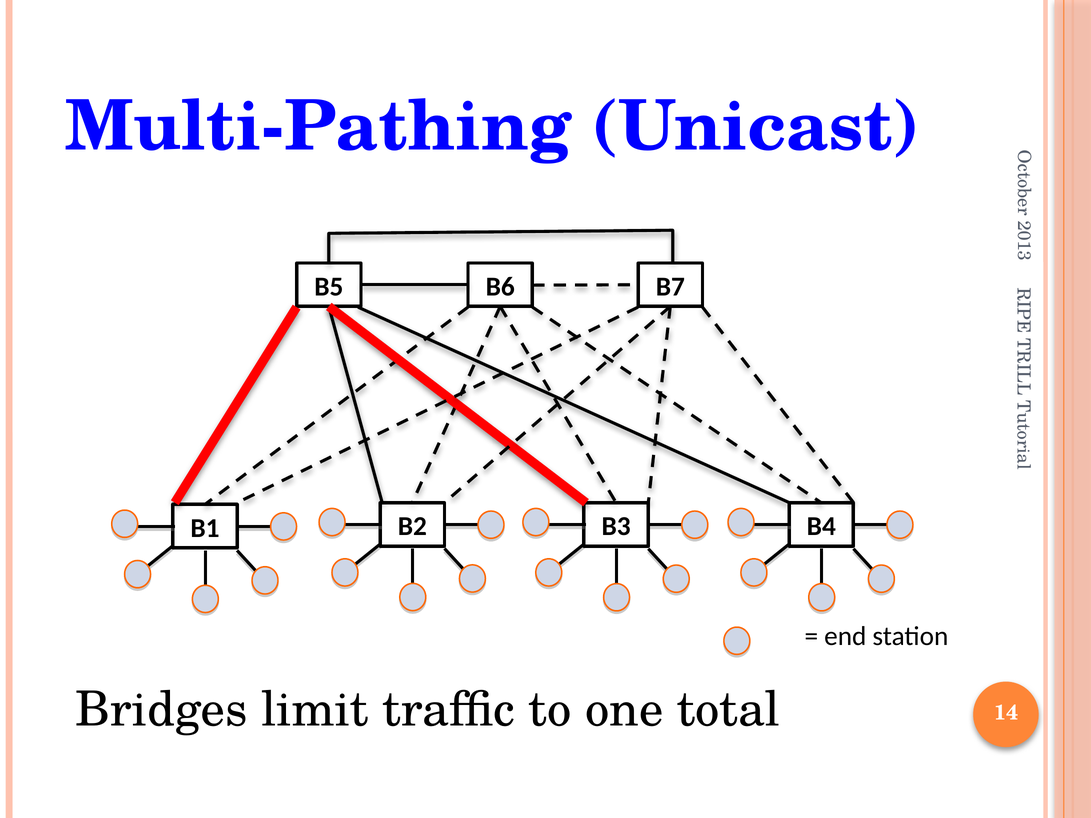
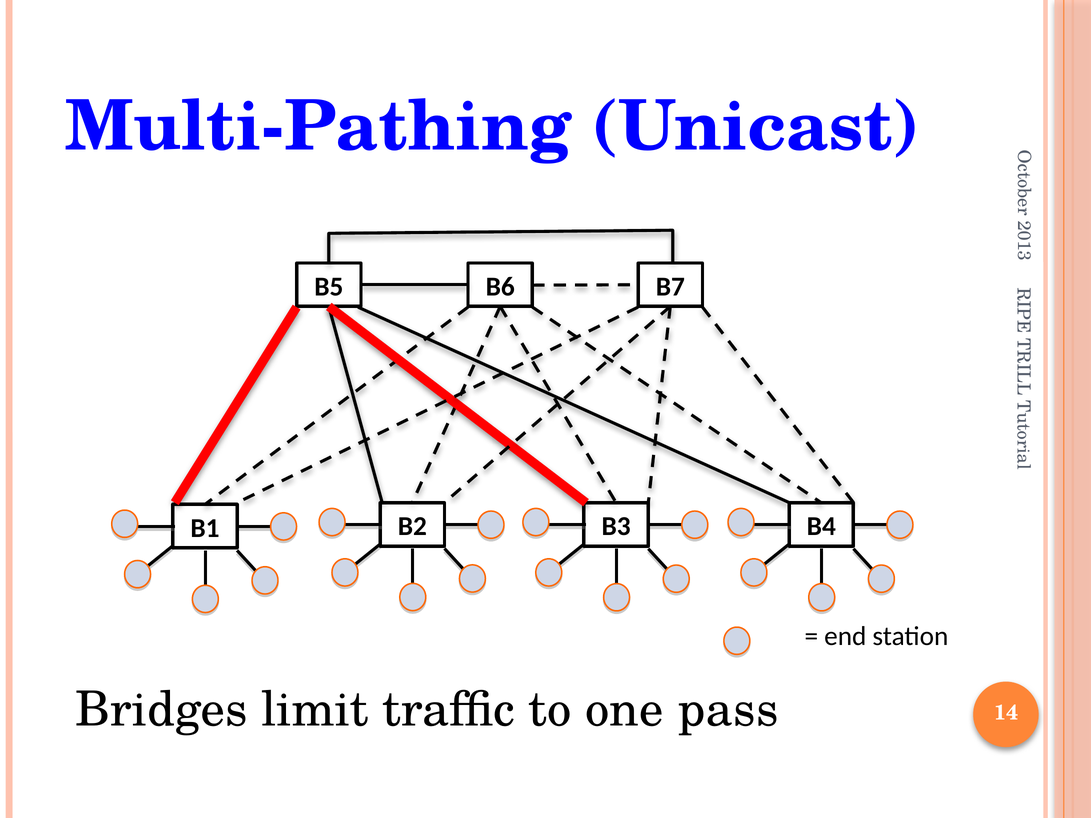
total: total -> pass (728, 710)
